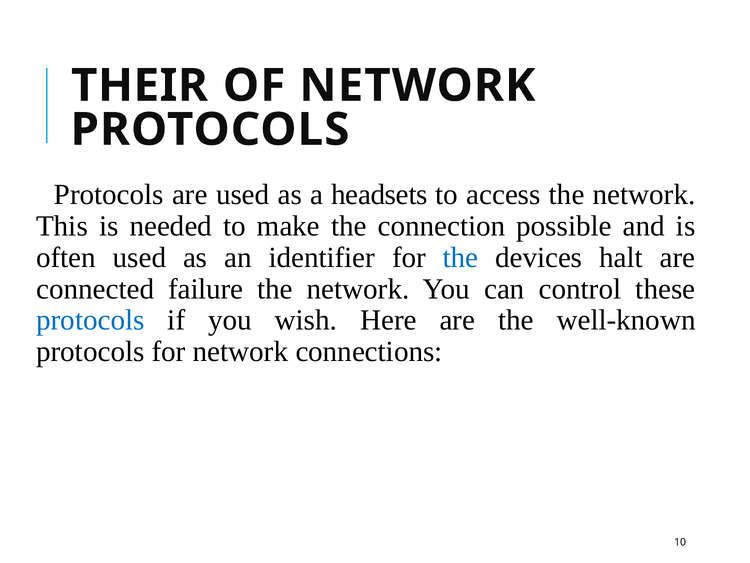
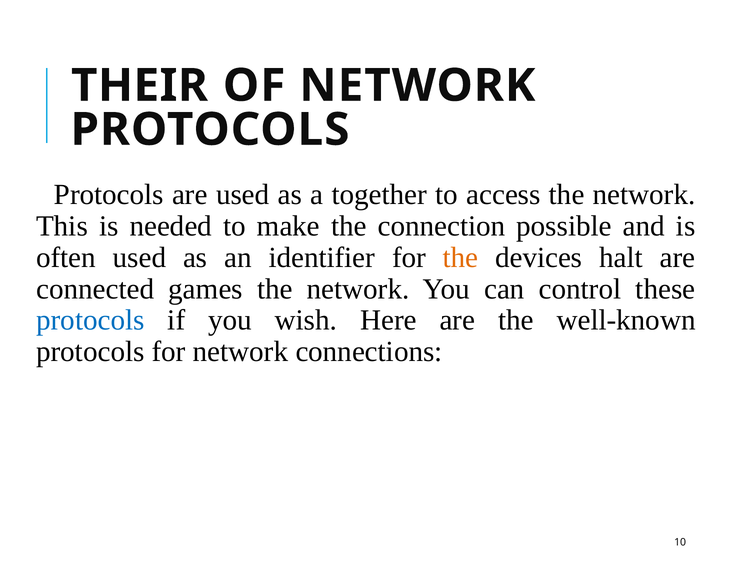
headsets: headsets -> together (379, 194)
the colour: blue -> orange (461, 257)
failure: failure -> games (206, 289)
